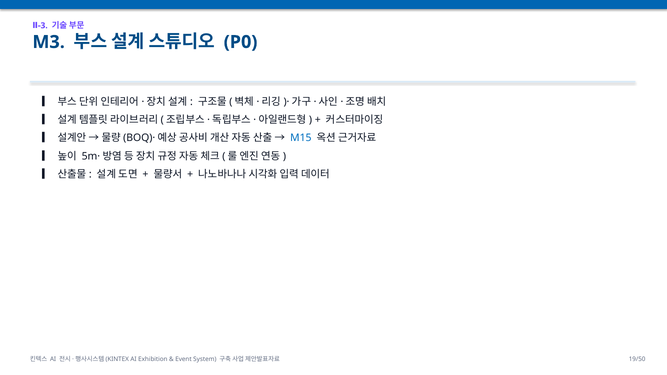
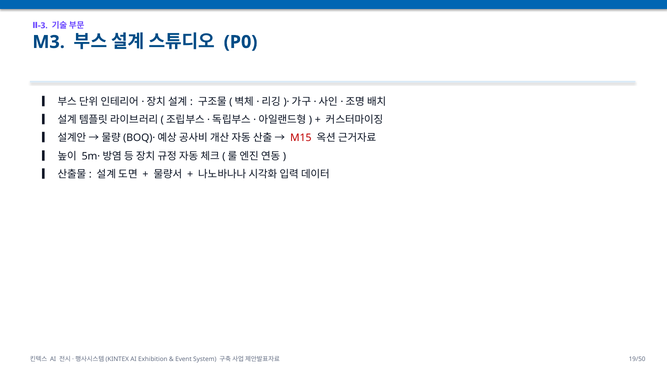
M15 colour: blue -> red (301, 138)
